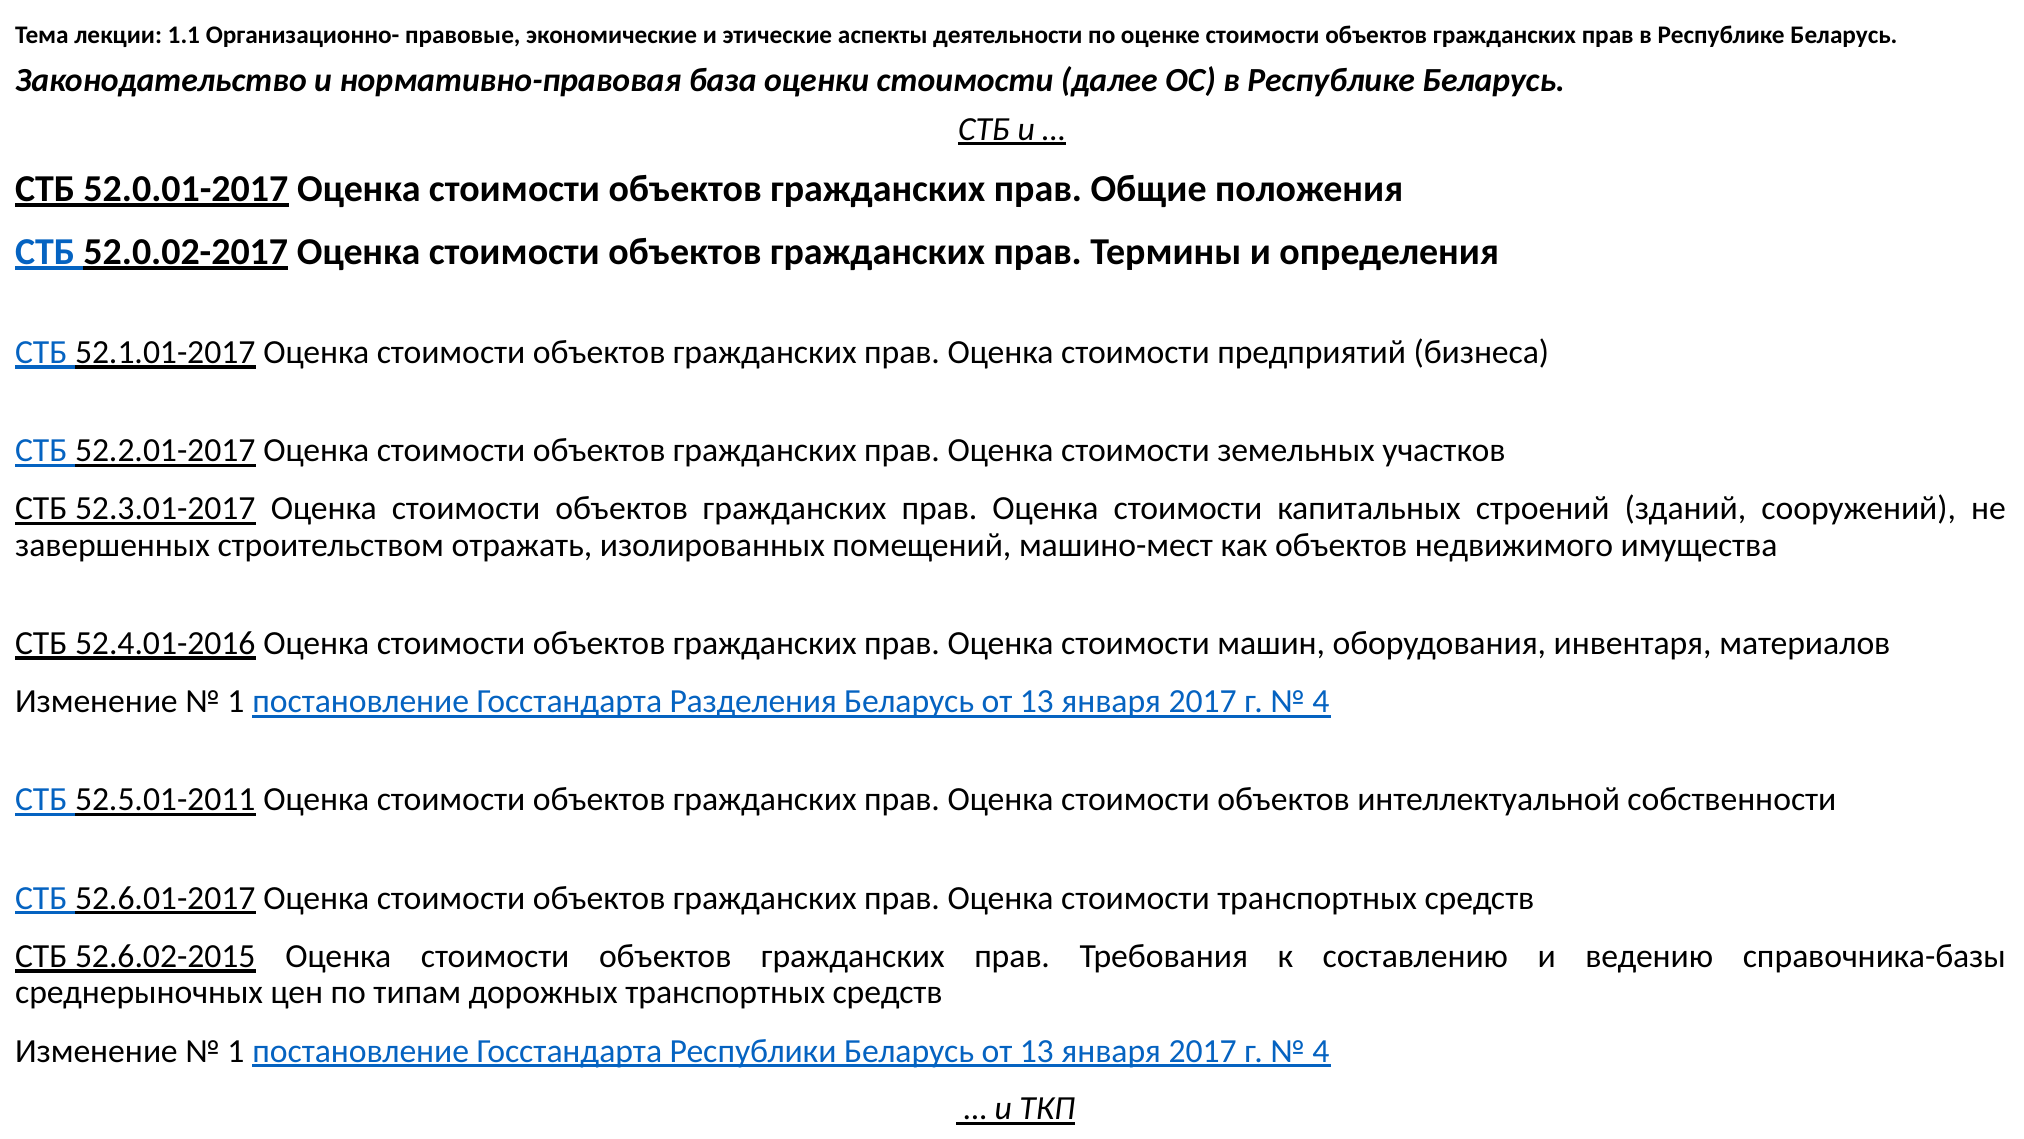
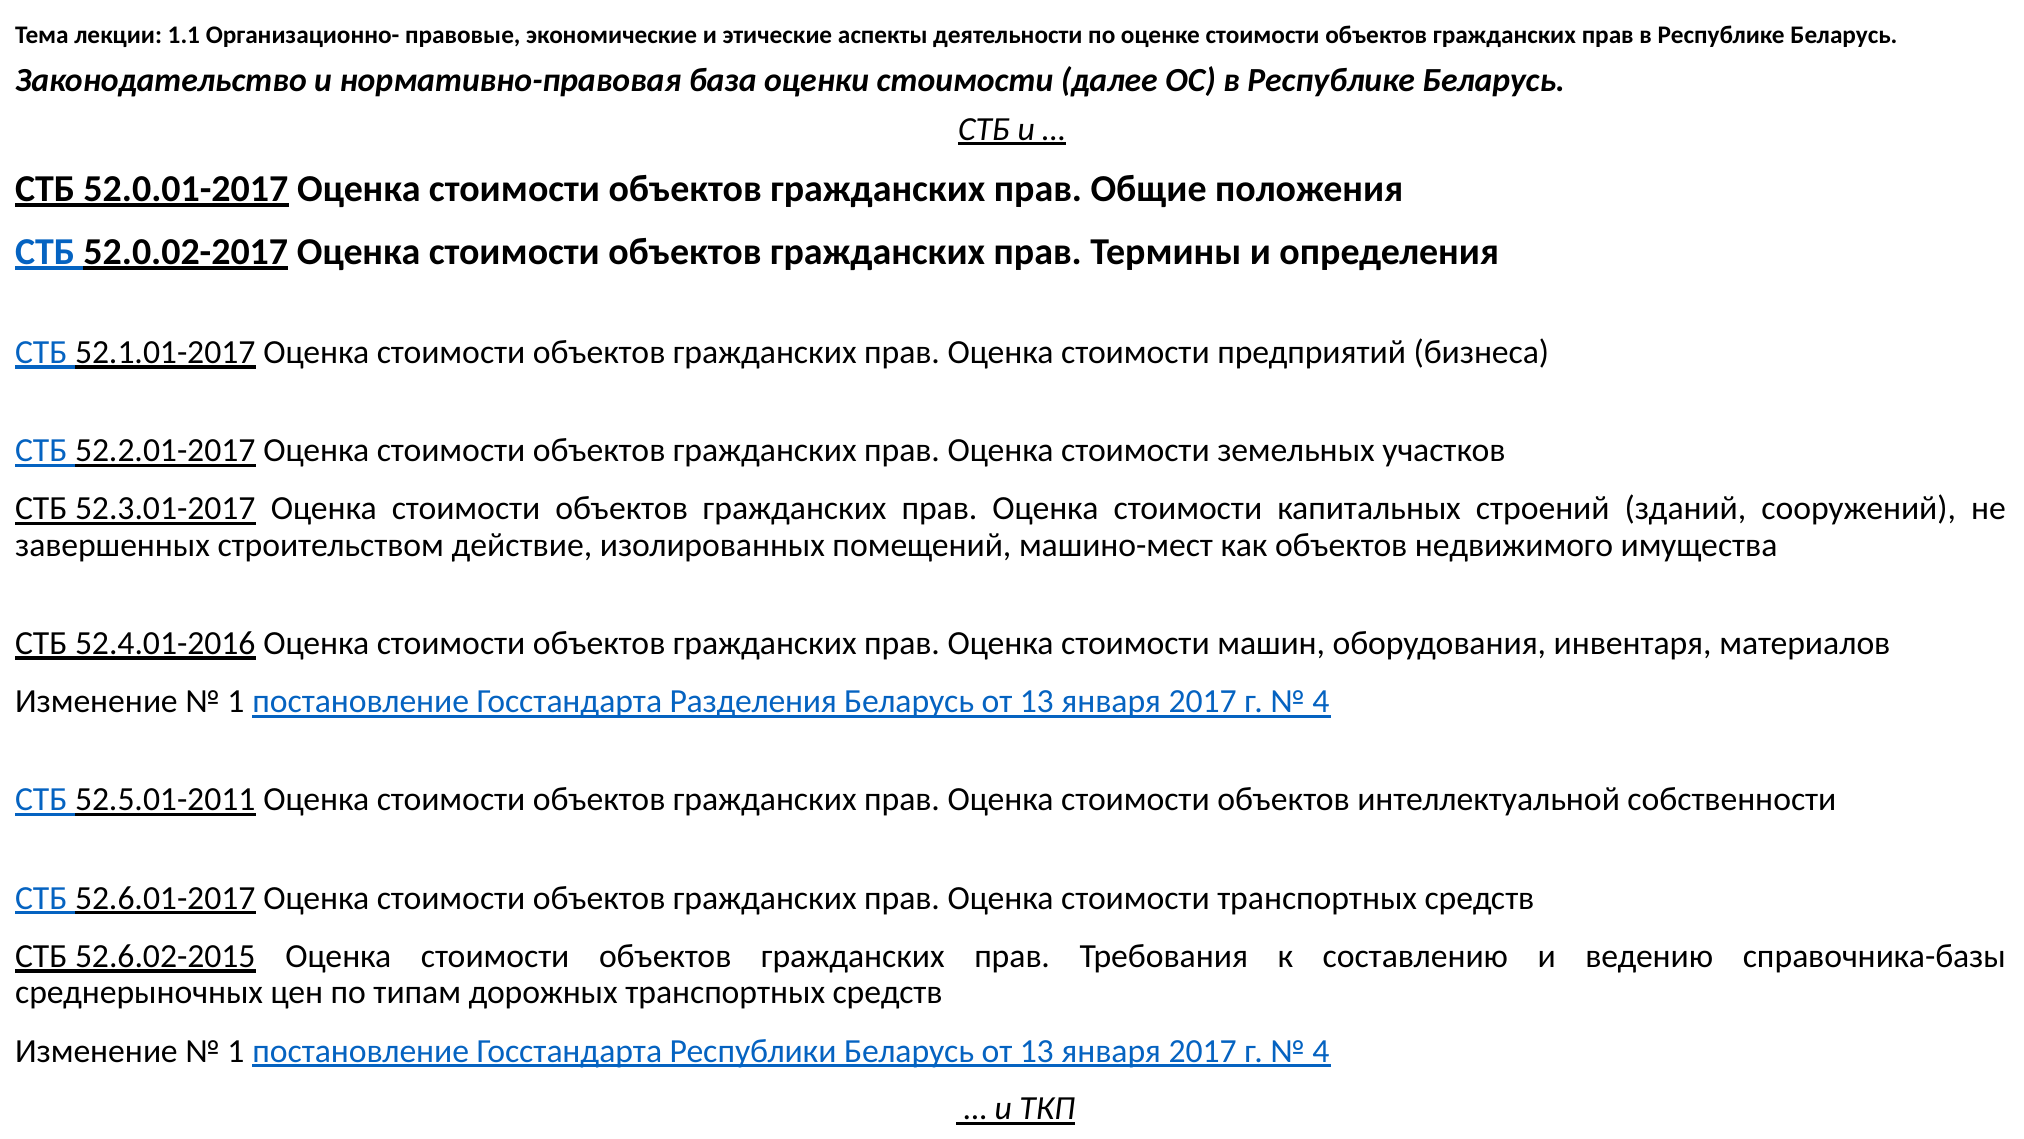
отражать: отражать -> действие (522, 545)
